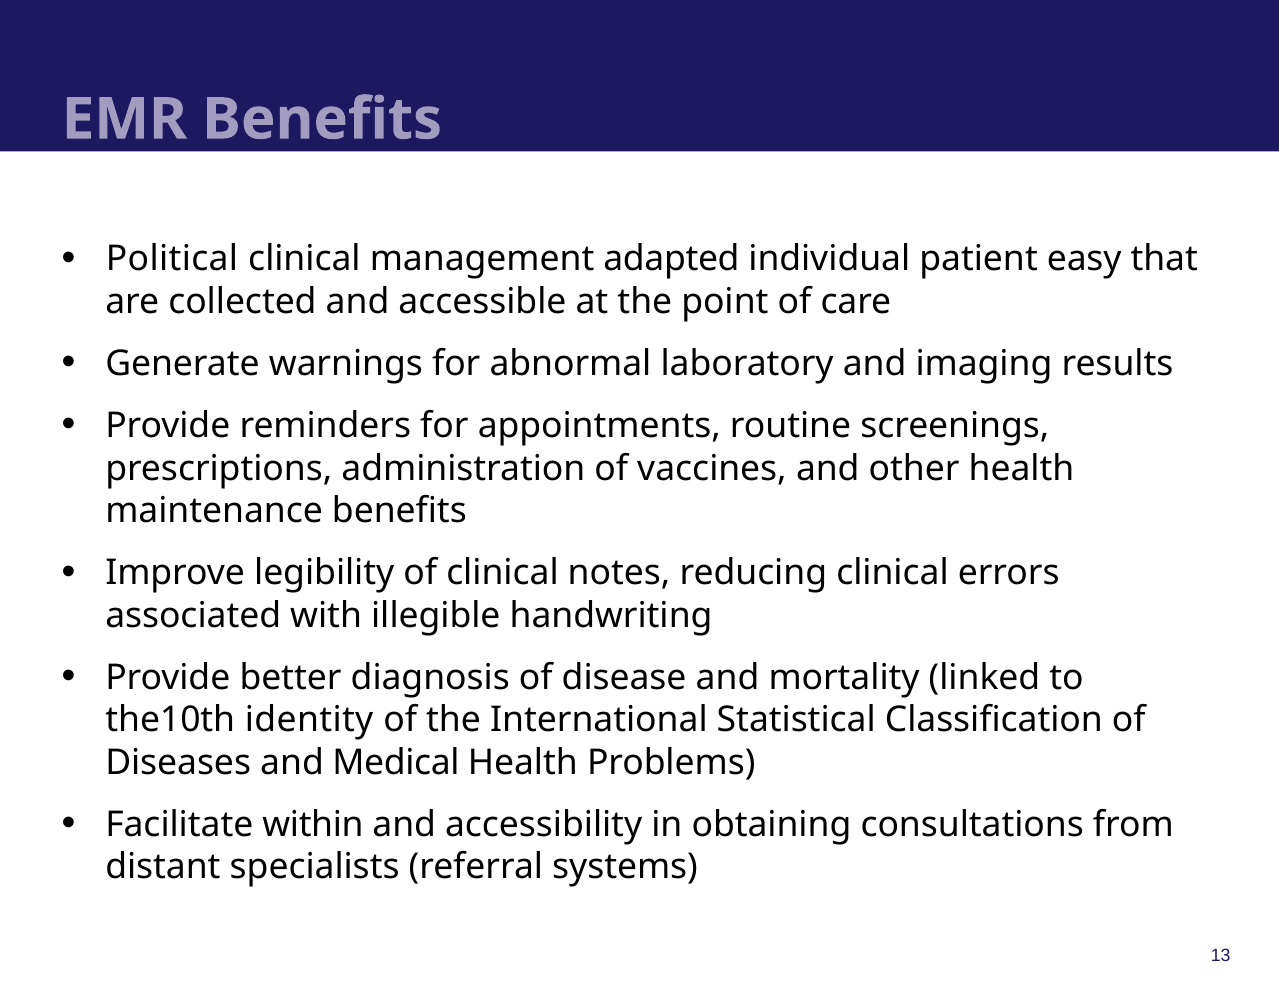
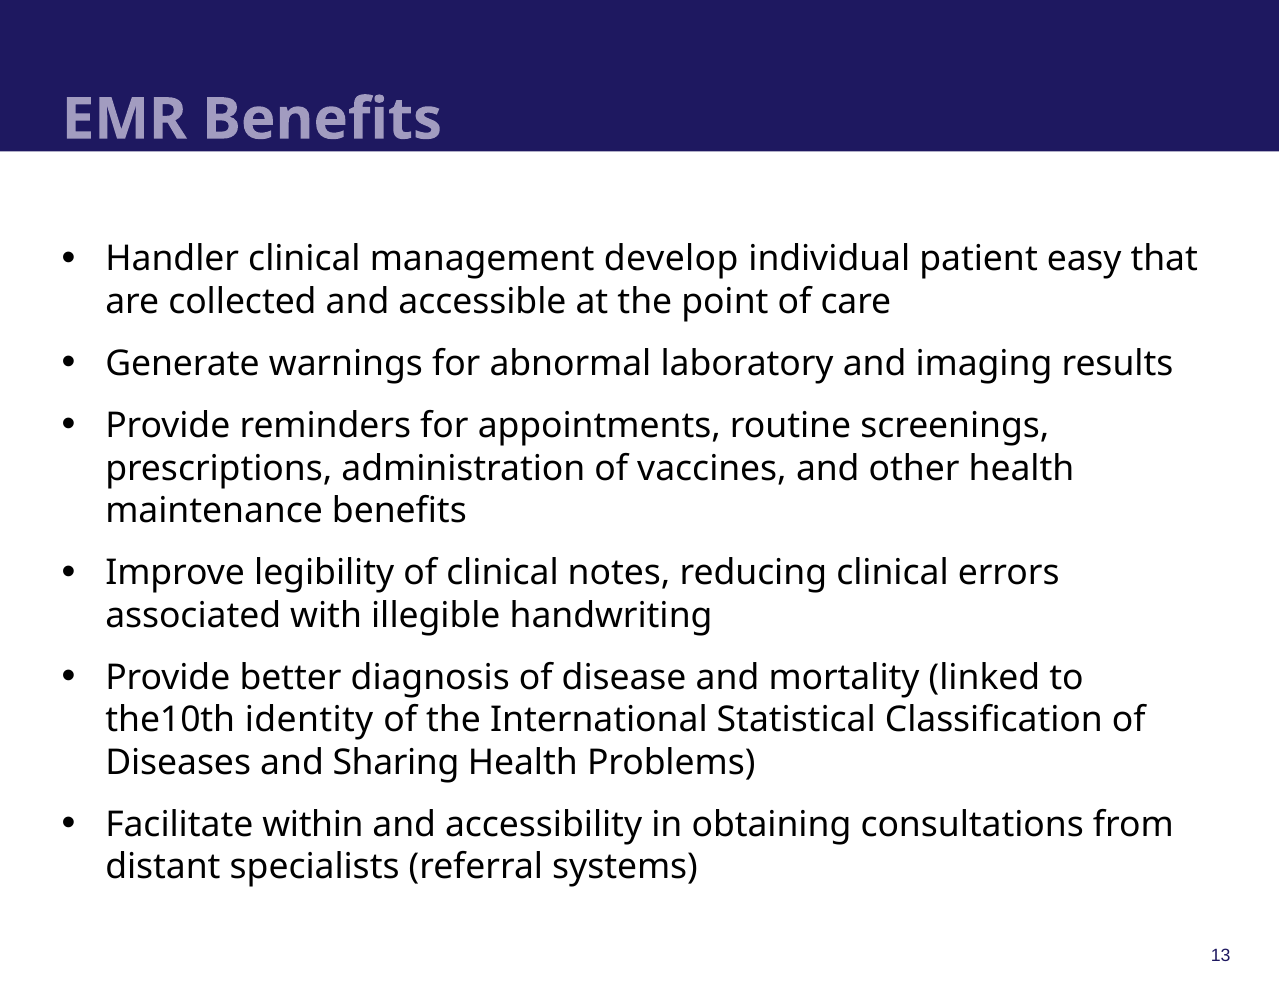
Political: Political -> Handler (172, 259)
adapted: adapted -> develop (671, 259)
Medical: Medical -> Sharing (396, 763)
